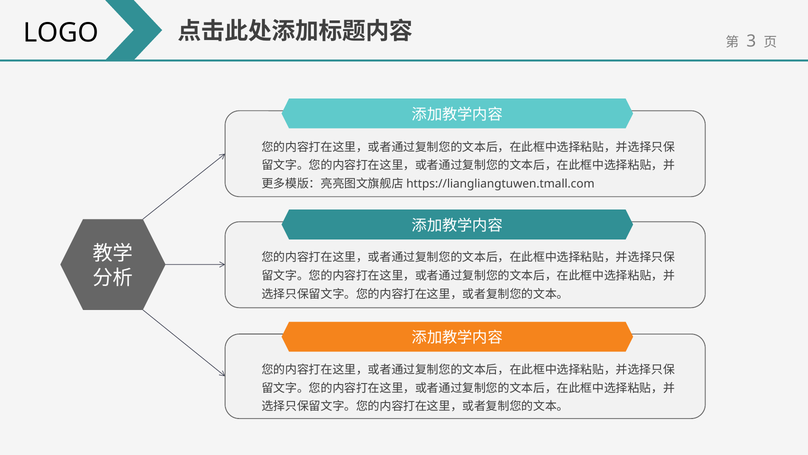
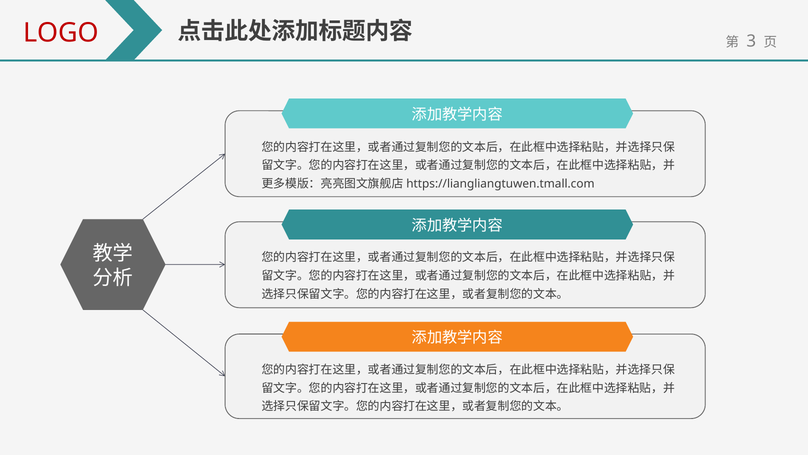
LOGO colour: black -> red (61, 33)
